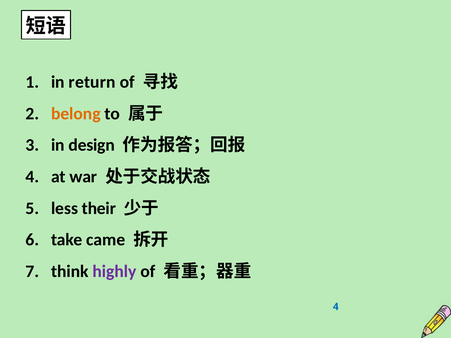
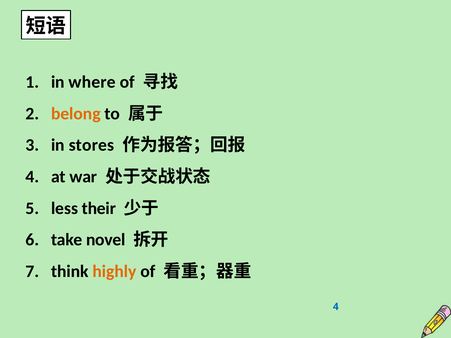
return: return -> where (92, 82)
design: design -> stores (91, 145)
came: came -> novel (106, 240)
highly colour: purple -> orange (115, 272)
